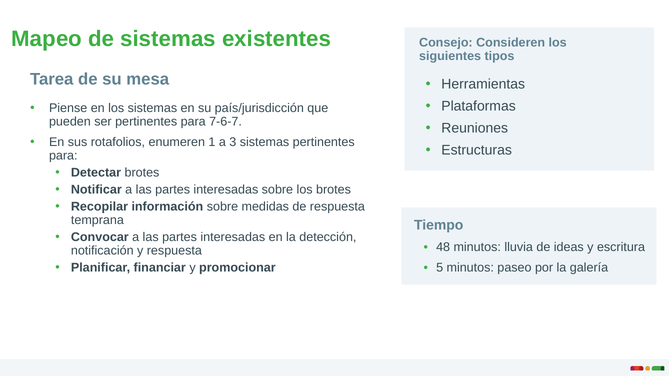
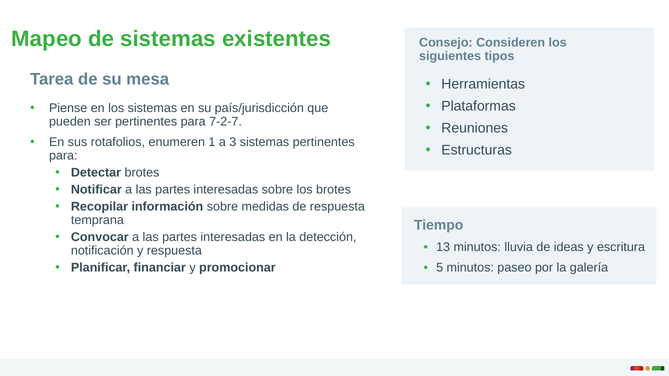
7-6-7: 7-6-7 -> 7-2-7 (226, 122)
48: 48 -> 13 (443, 248)
